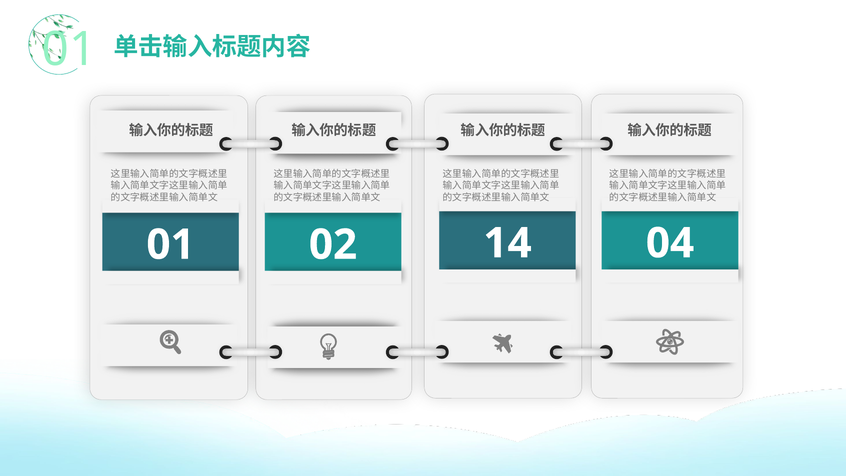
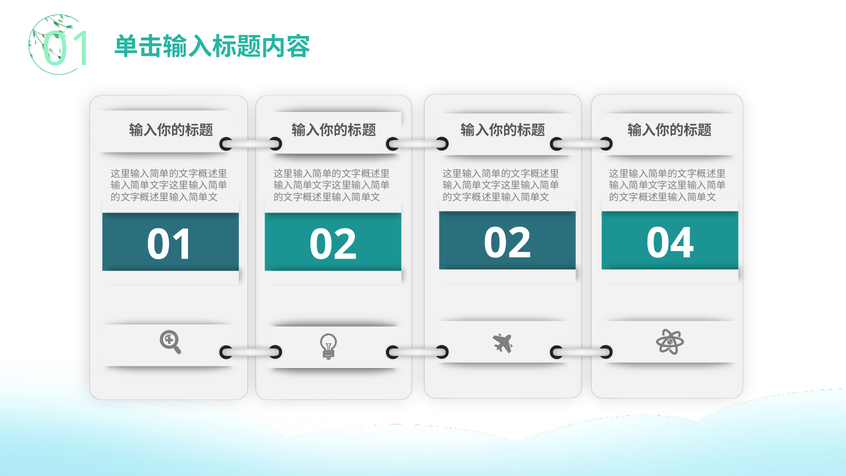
01 14: 14 -> 02 (507, 243)
